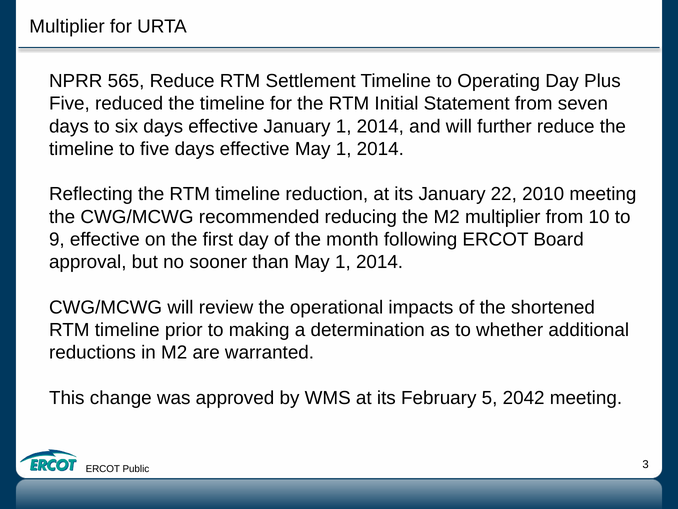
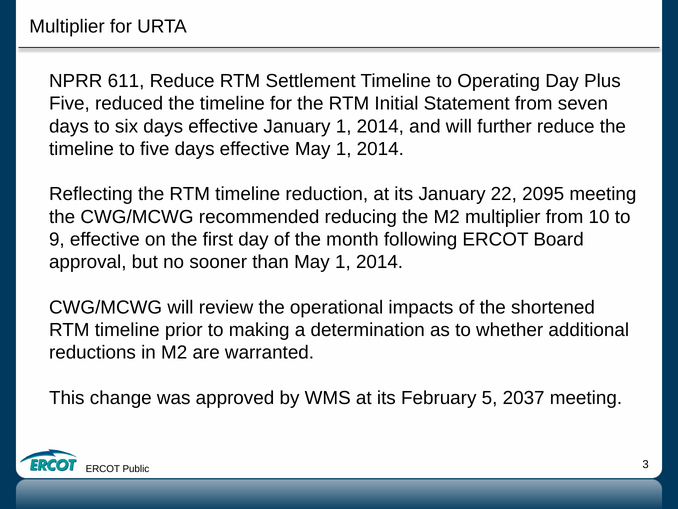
565: 565 -> 611 (126, 81)
2010: 2010 -> 2095 (543, 194)
2042: 2042 -> 2037 (524, 397)
